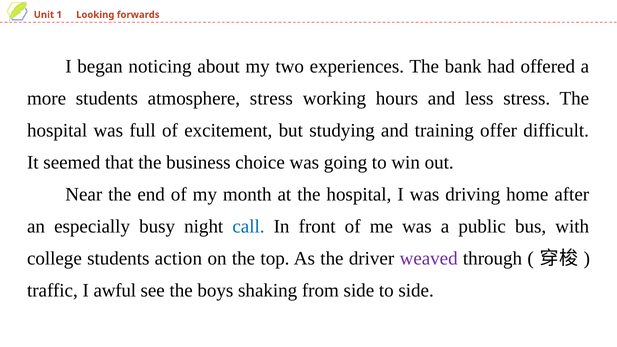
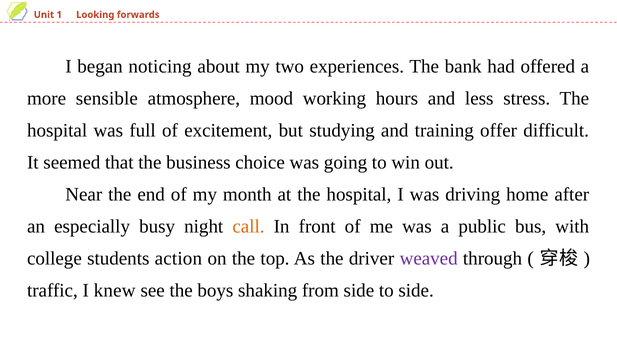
more students: students -> sensible (107, 99)
atmosphere stress: stress -> mood (271, 99)
call colour: blue -> orange (248, 227)
awful: awful -> knew (115, 291)
